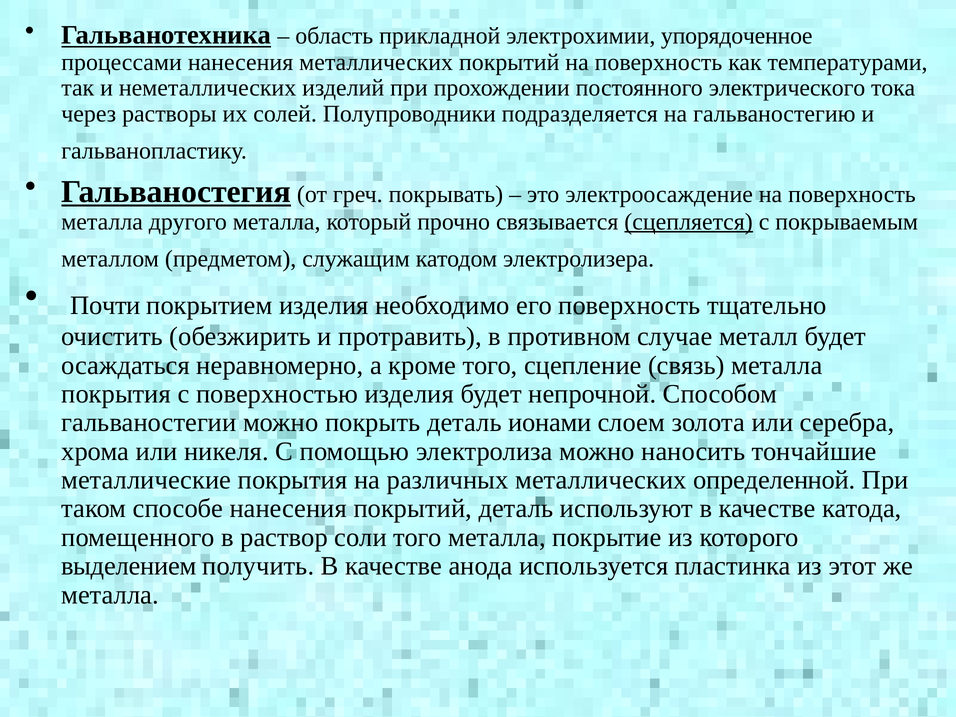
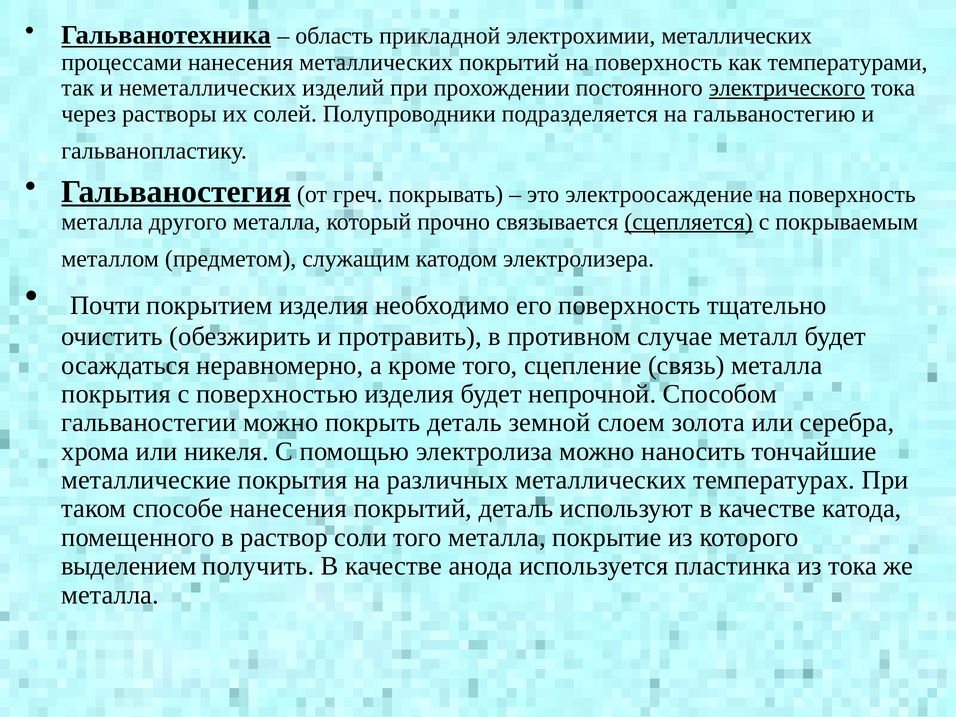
электрохимии упорядоченное: упорядоченное -> металлических (737, 36)
электрического underline: none -> present (787, 88)
ионами: ионами -> земной (550, 423)
определенной: определенной -> температурах (774, 480)
из этот: этот -> тока (853, 566)
